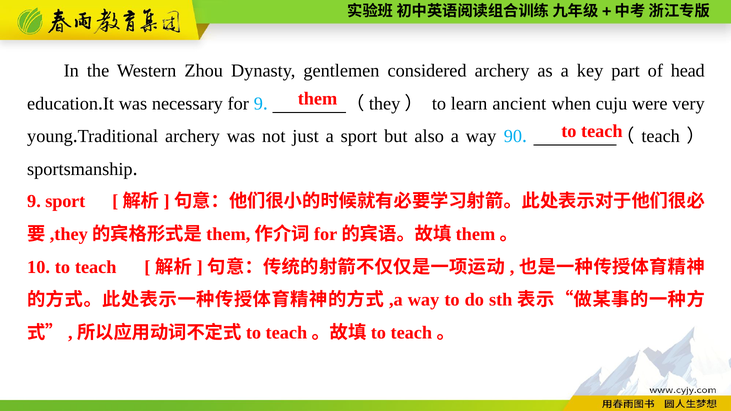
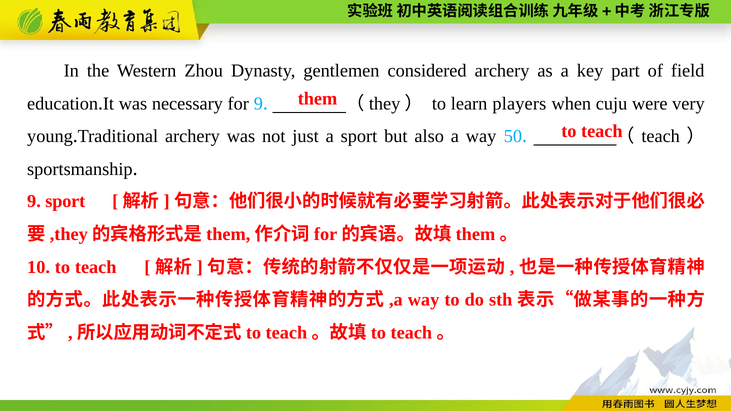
head: head -> field (688, 71)
ancient: ancient -> players (519, 104)
90: 90 -> 50 (513, 137)
